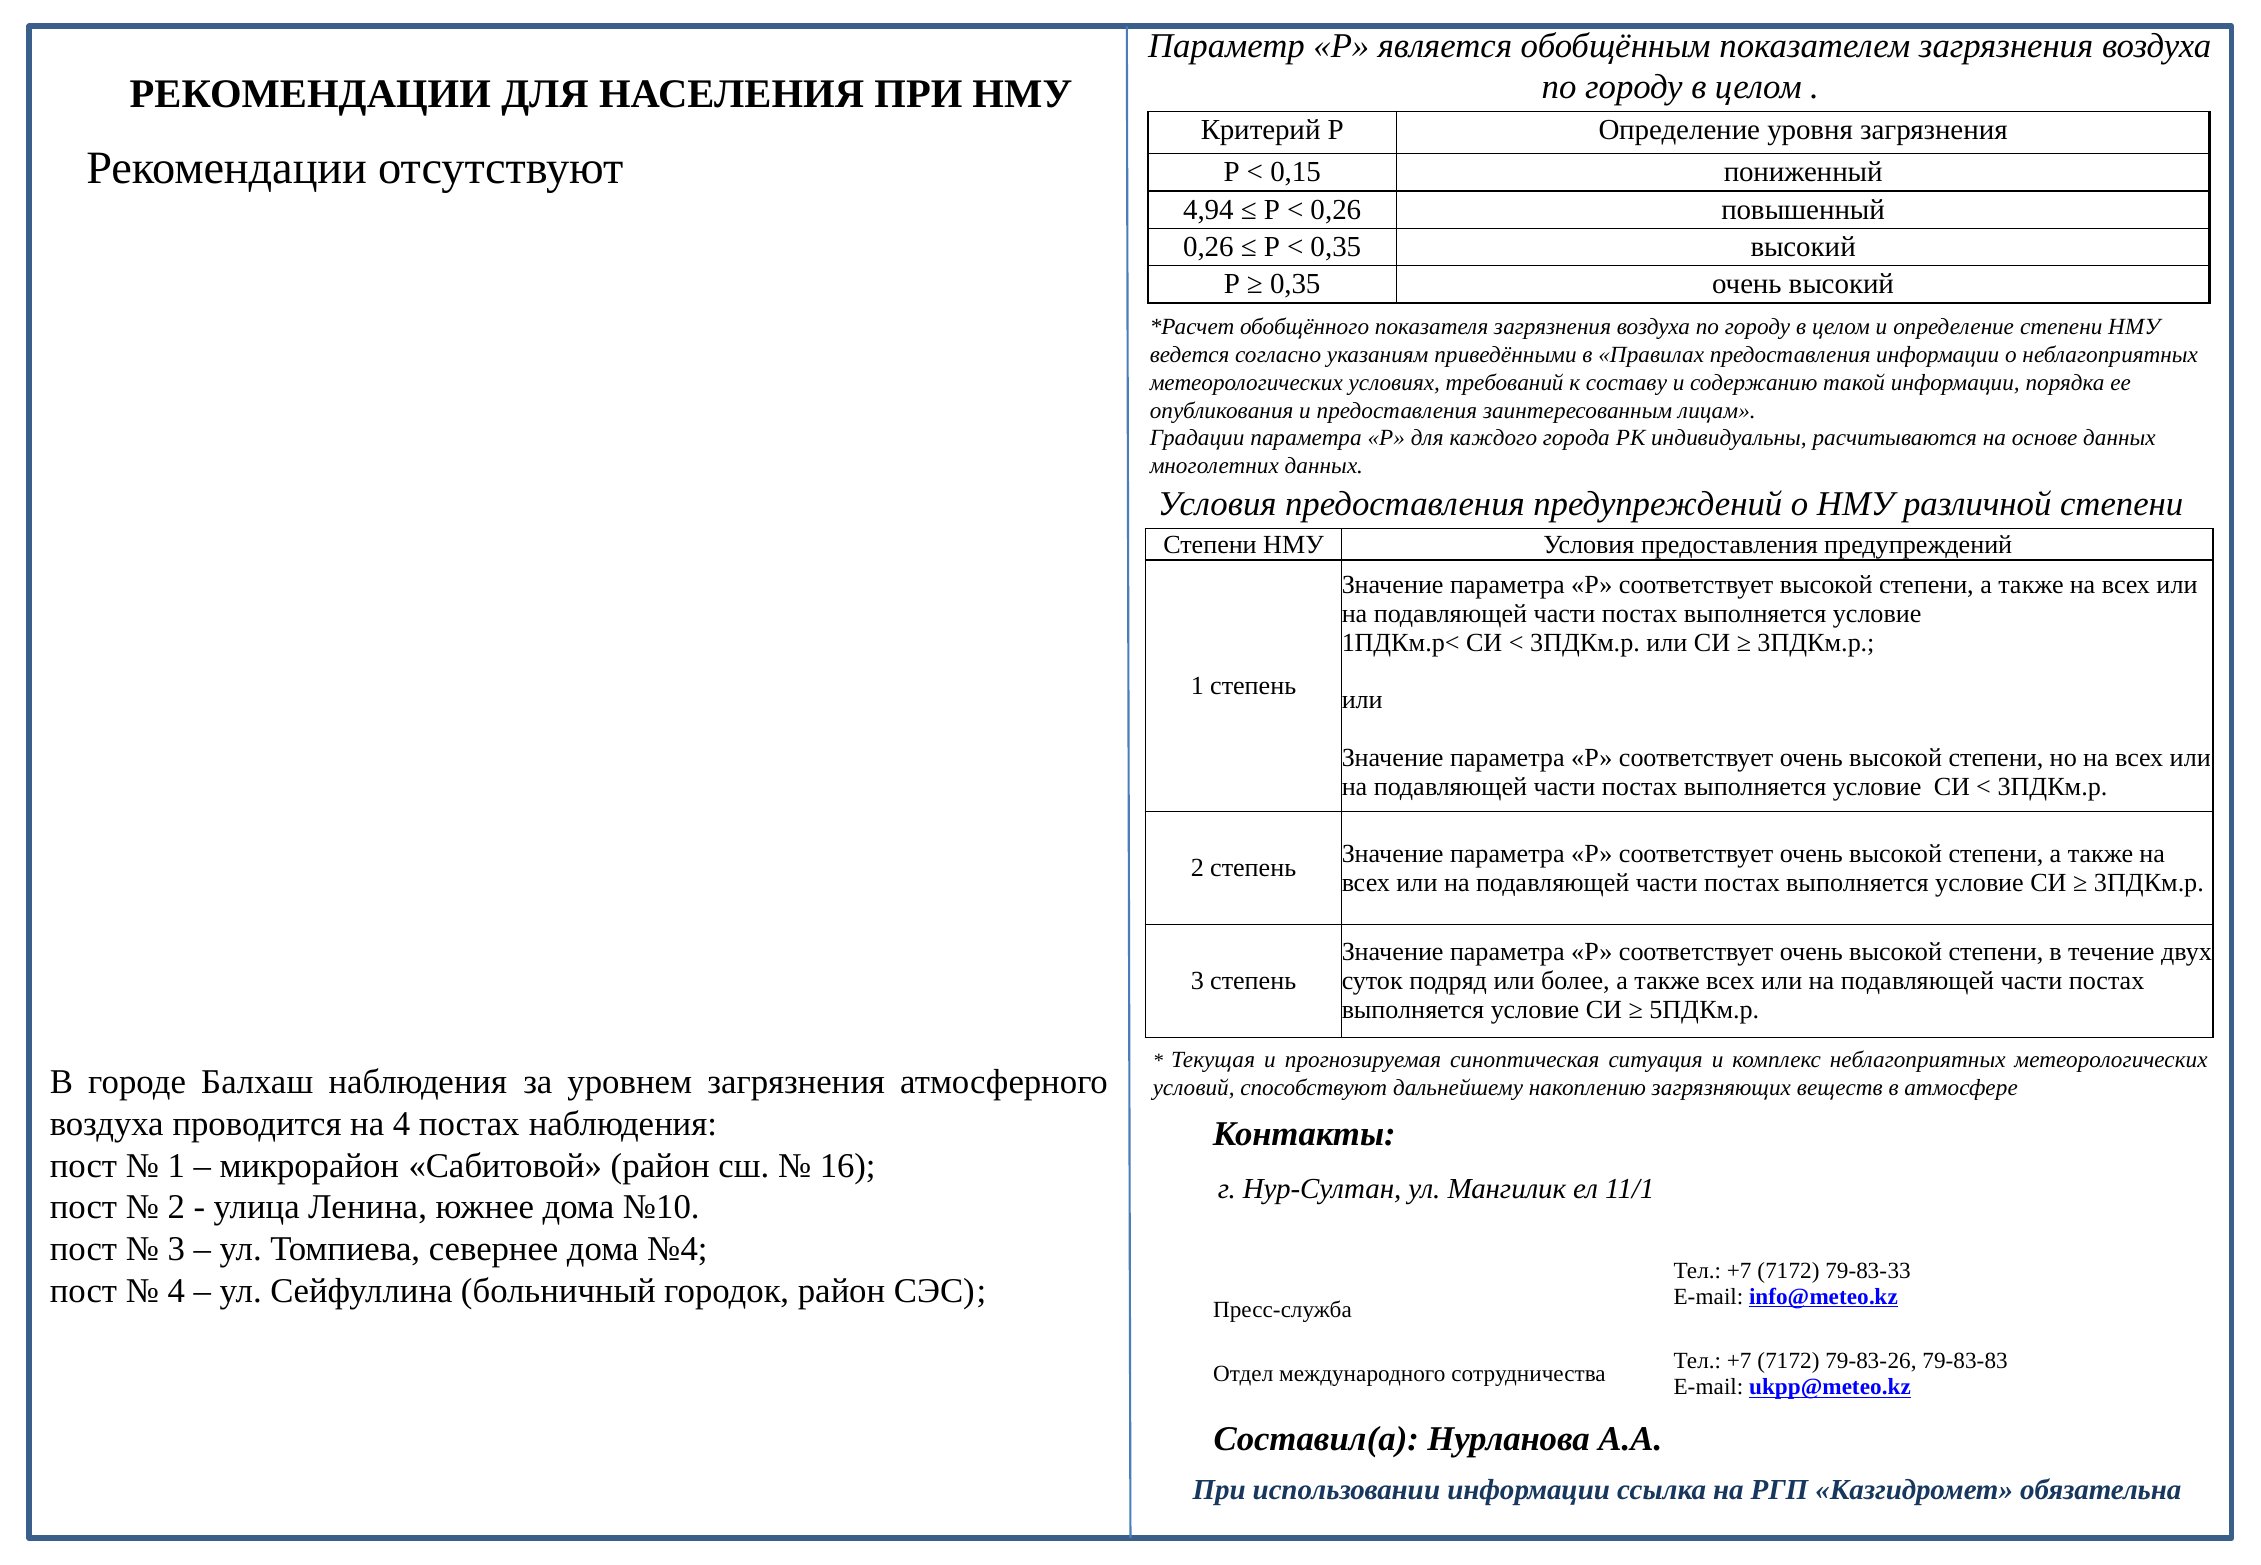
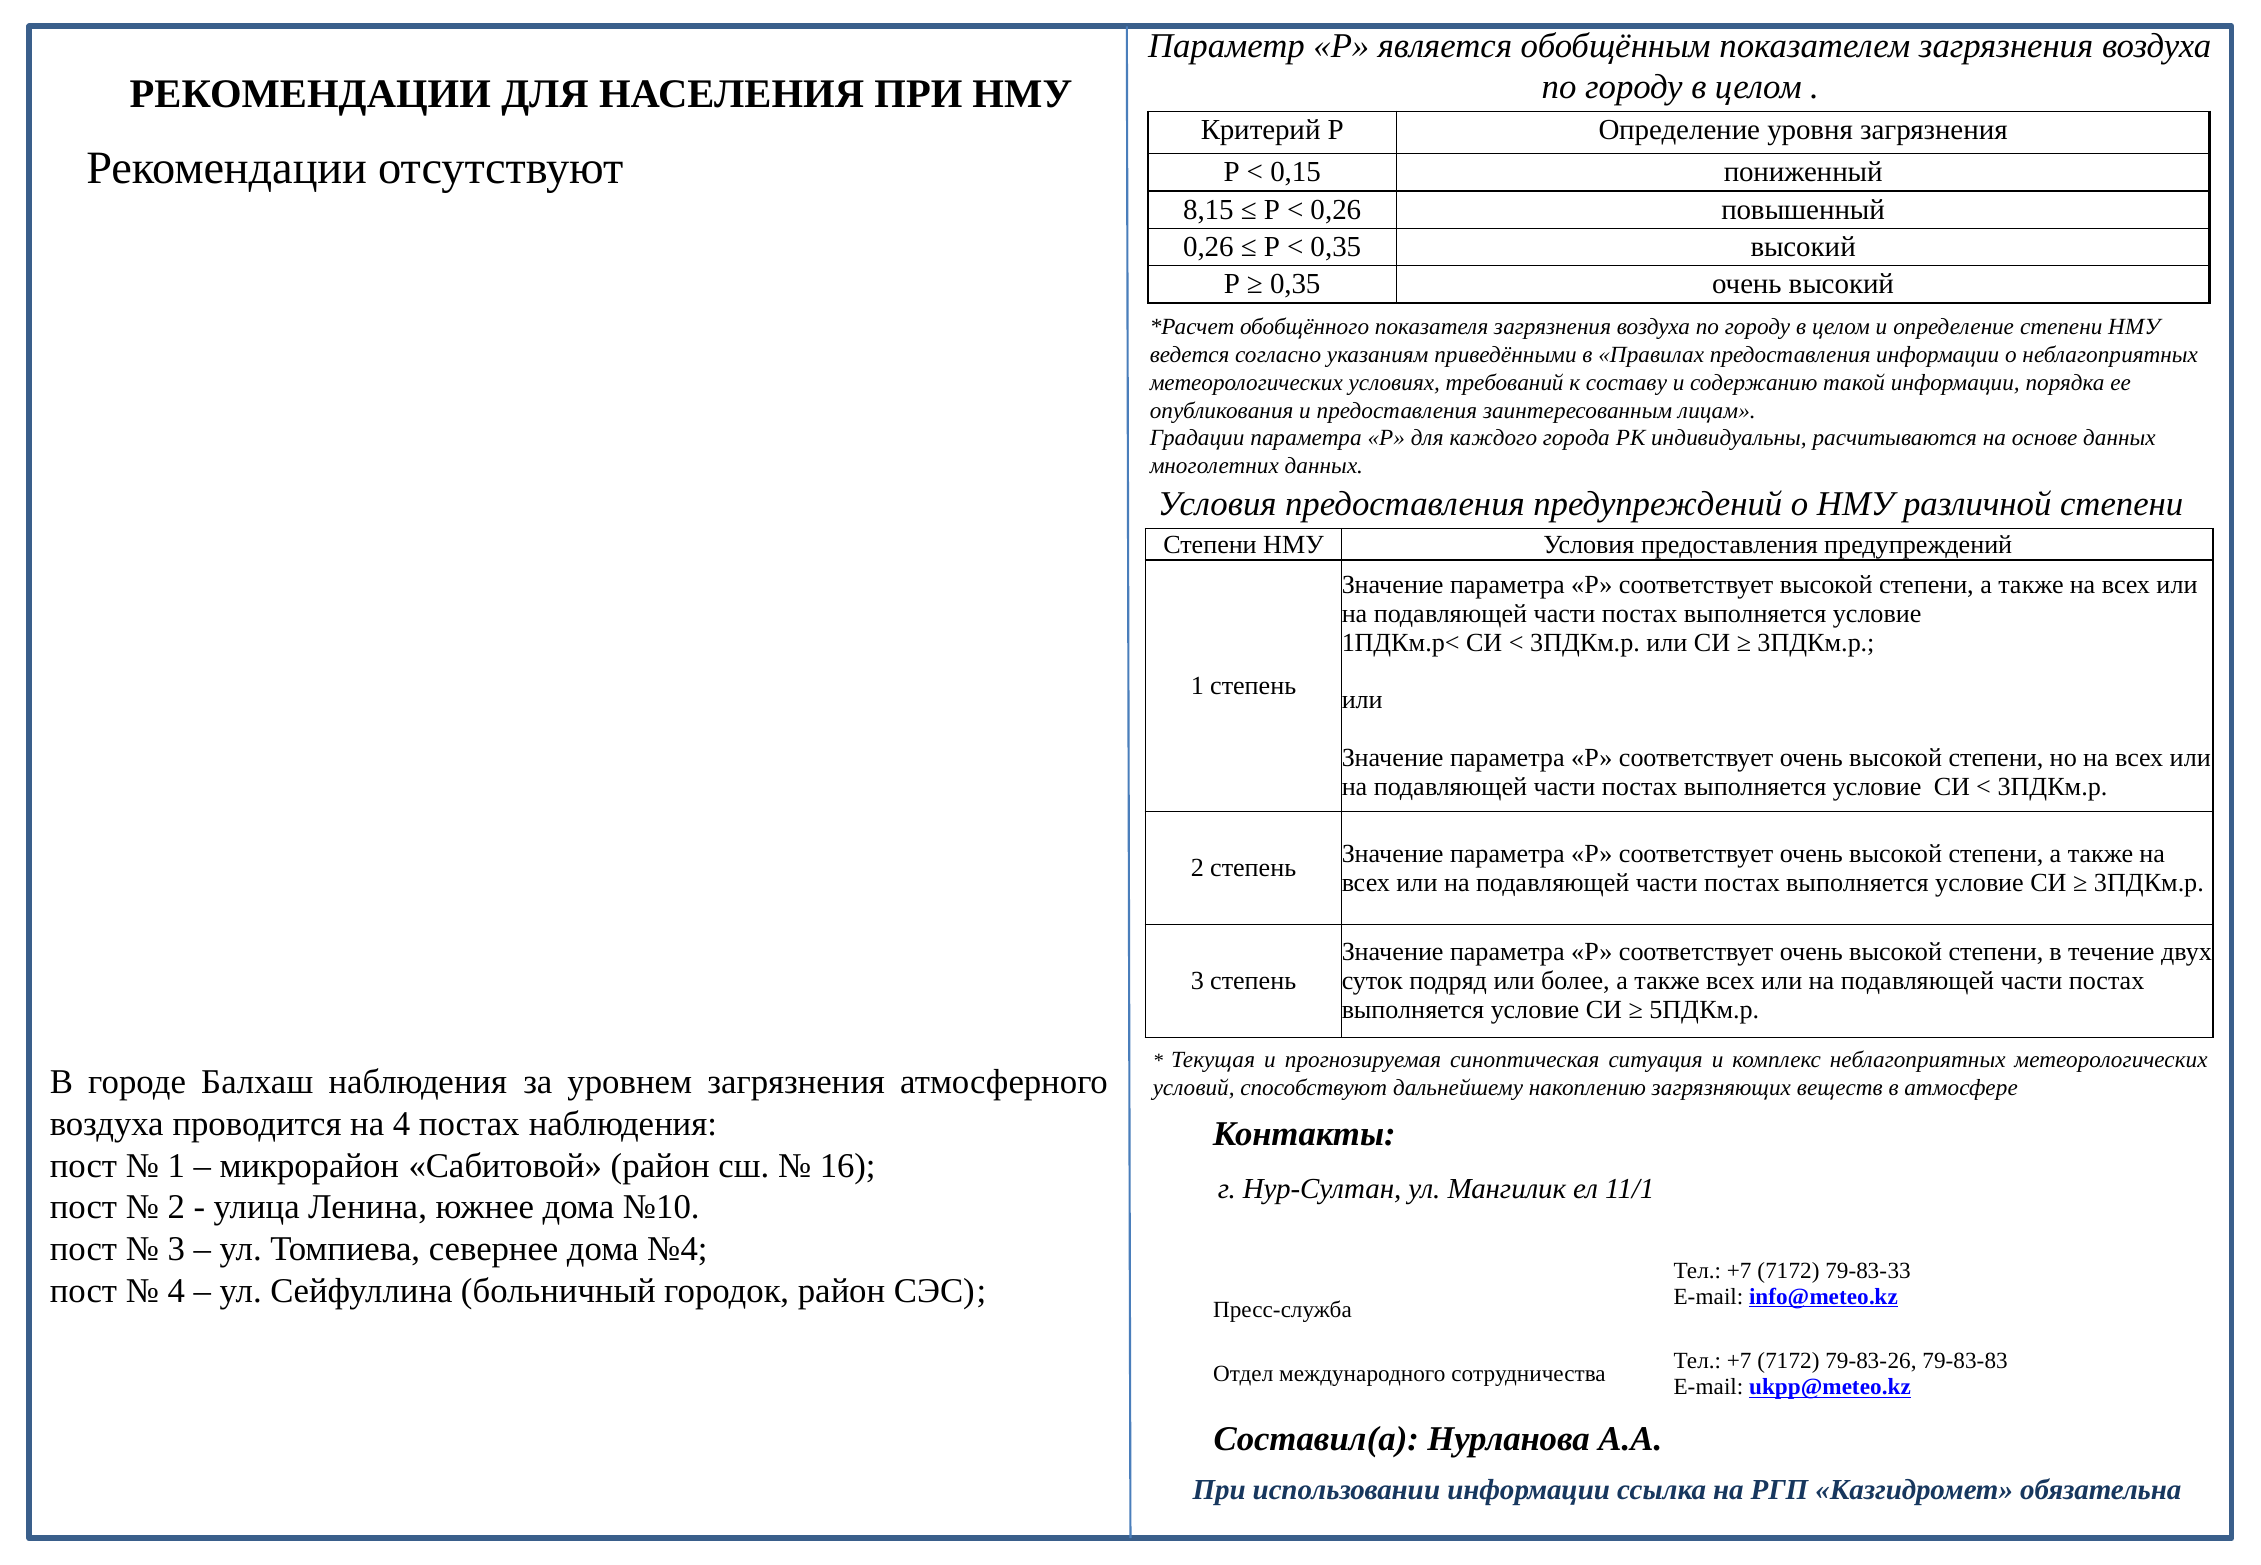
4,94: 4,94 -> 8,15 (1208, 209)
